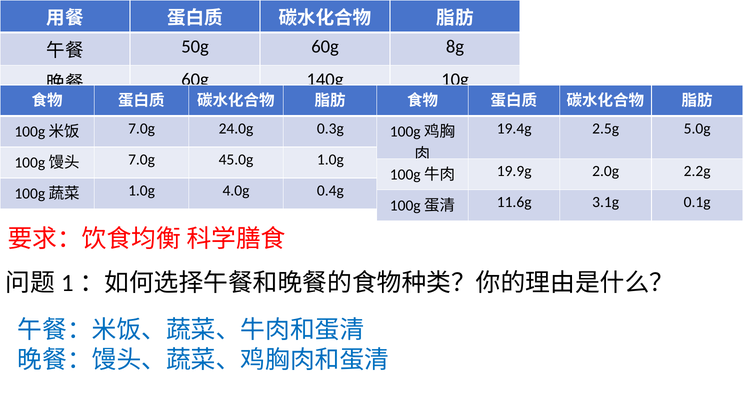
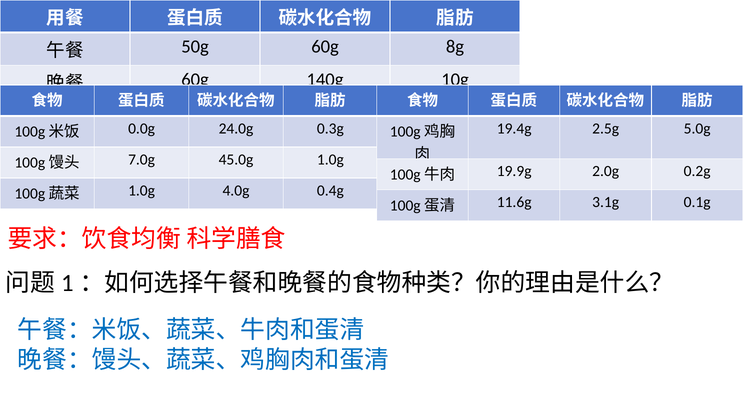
7.0g: 7.0g -> 0.0g (142, 128)
2.2g: 2.2g -> 0.2g (697, 171)
